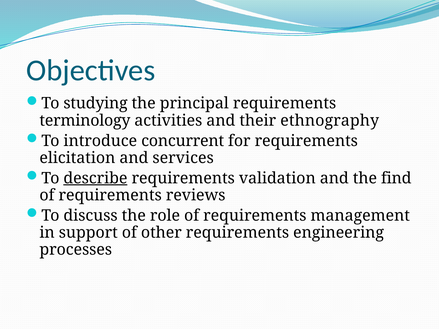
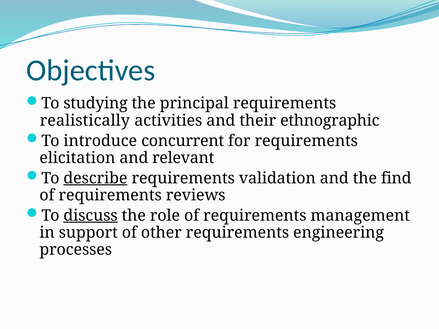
terminology: terminology -> realistically (85, 121)
ethnography: ethnography -> ethnographic (330, 121)
services: services -> relevant (183, 158)
discuss underline: none -> present (91, 216)
